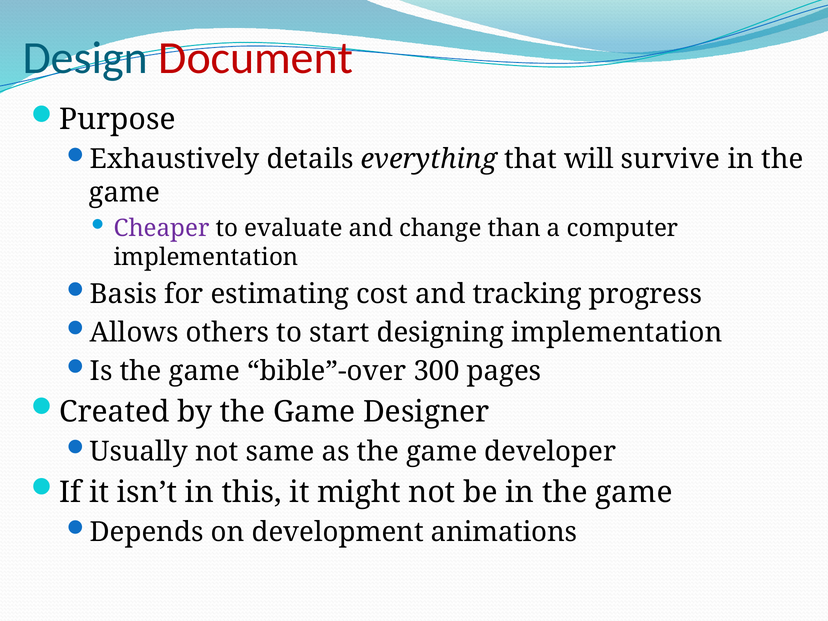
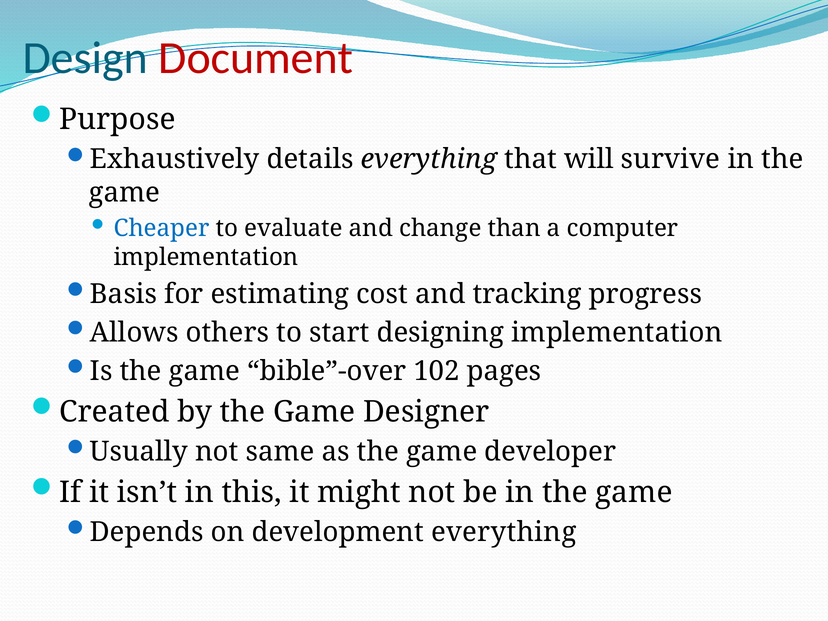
Cheaper colour: purple -> blue (162, 228)
300: 300 -> 102 (437, 371)
development animations: animations -> everything (504, 532)
